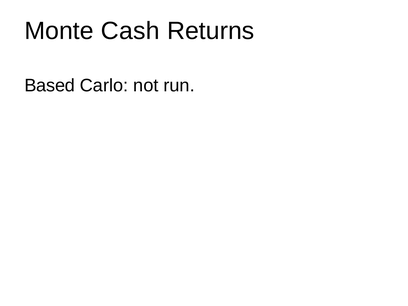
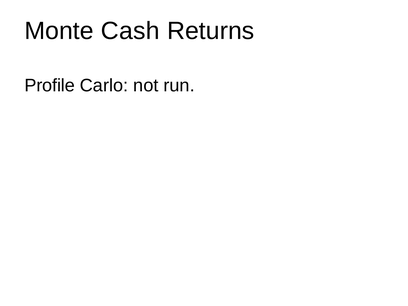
Based: Based -> Profile (50, 86)
